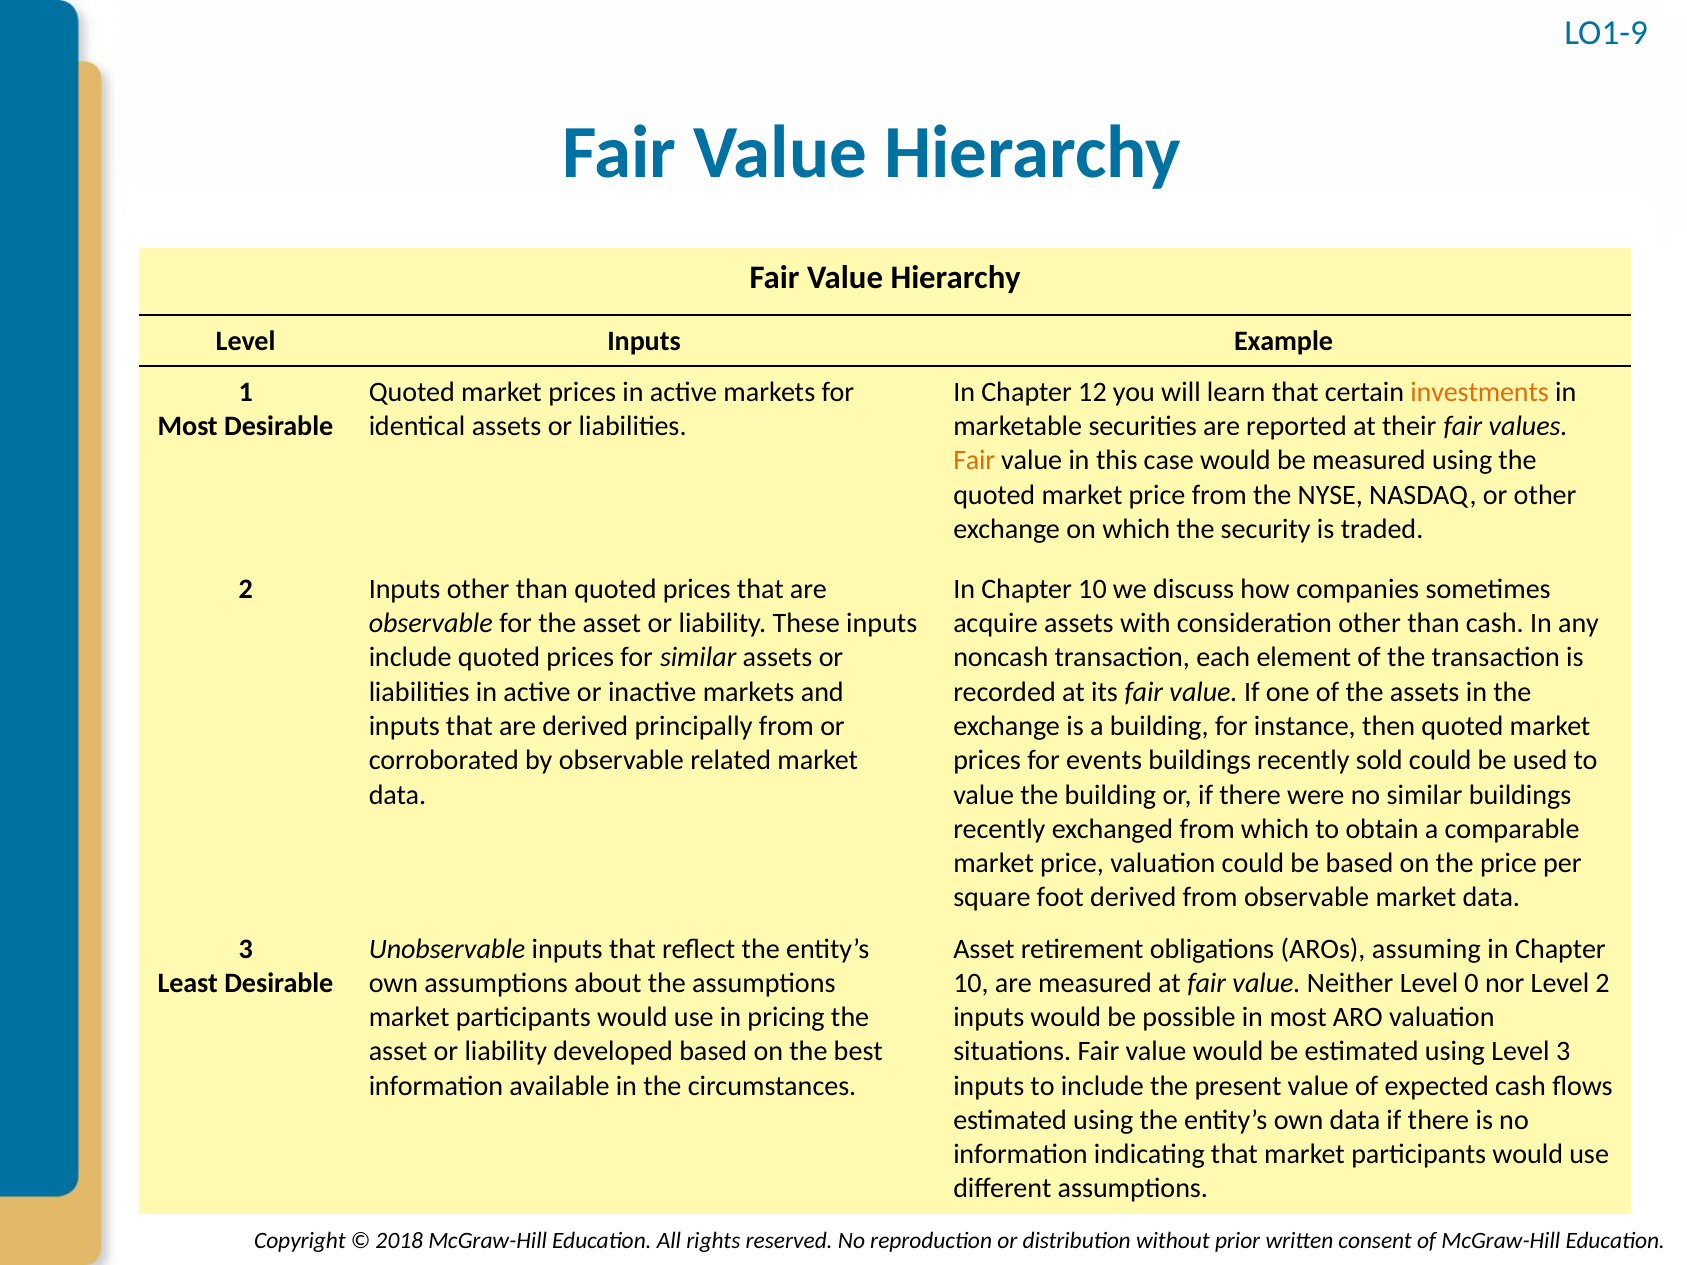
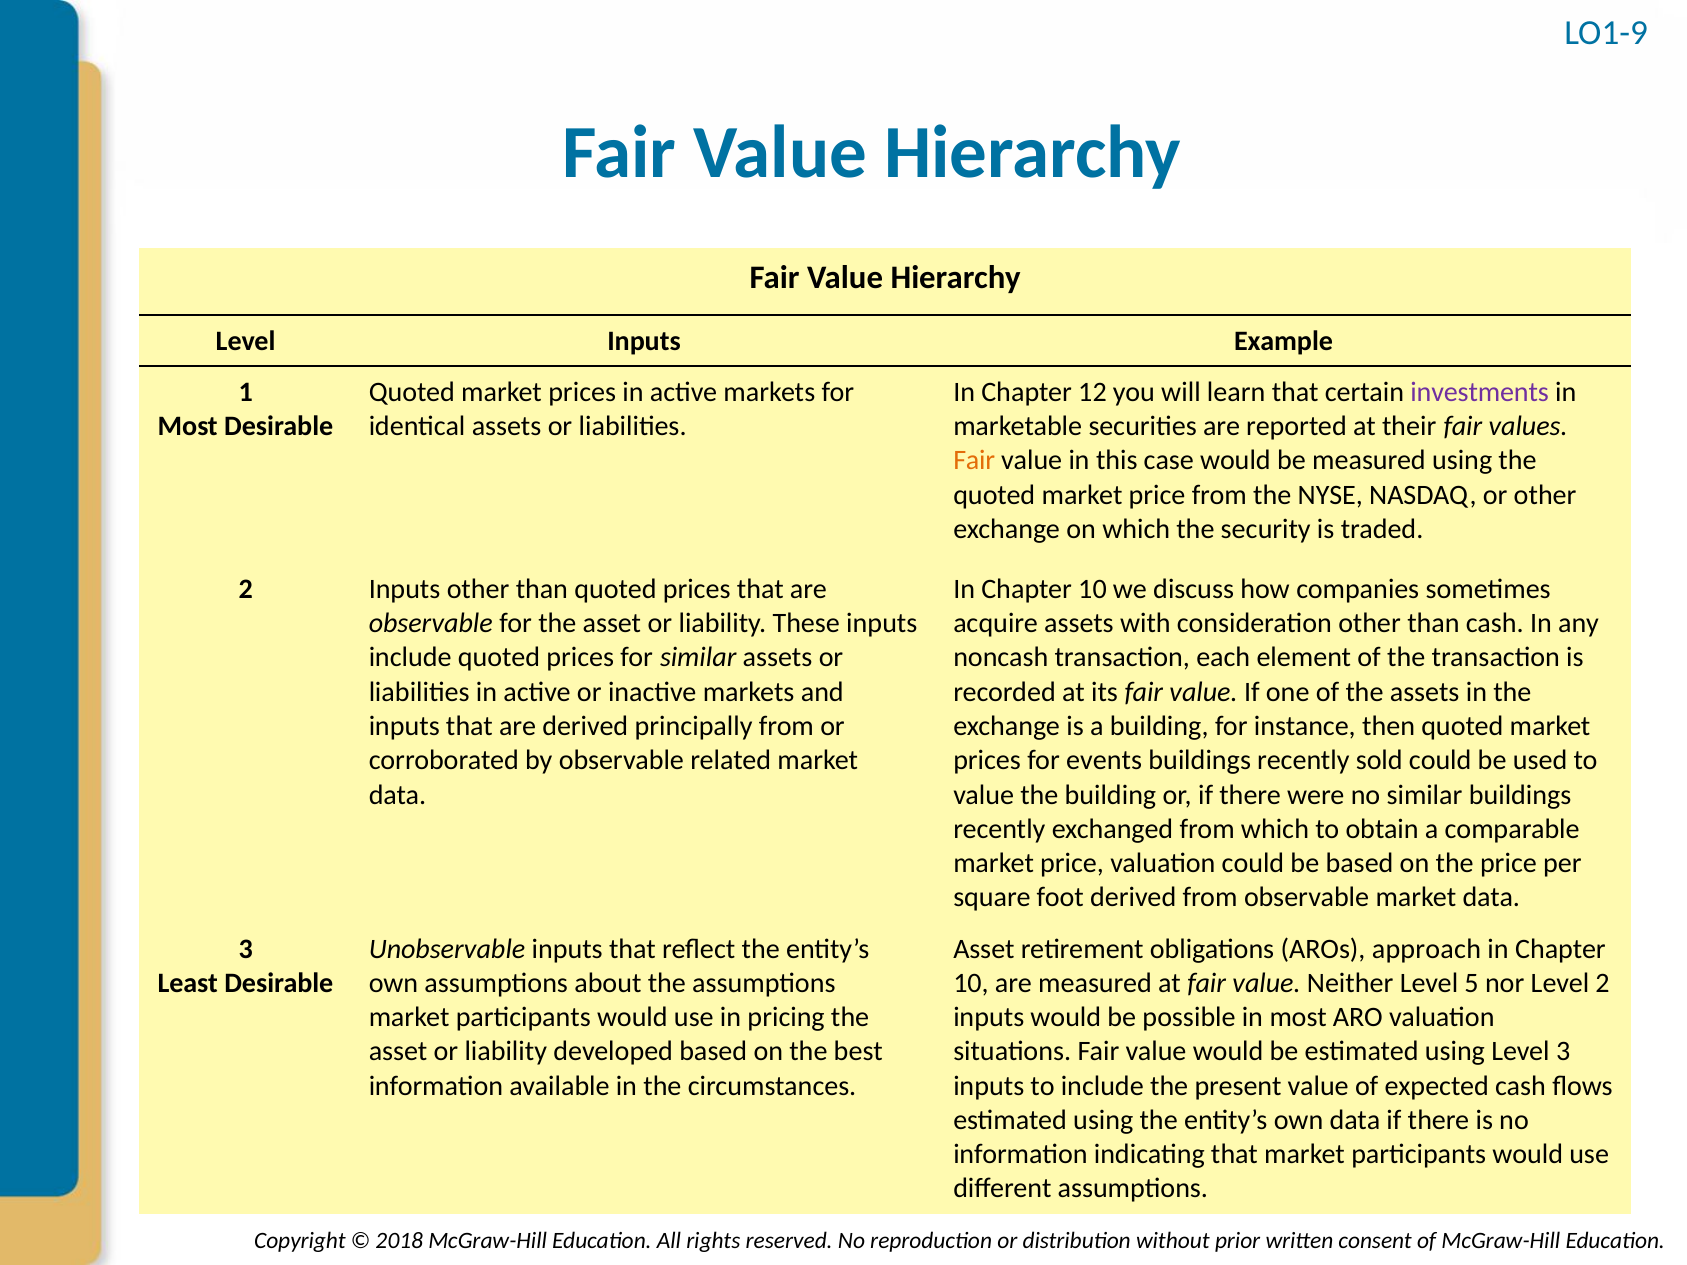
investments colour: orange -> purple (1480, 392)
assuming: assuming -> approach (1426, 949)
0: 0 -> 5 (1472, 983)
